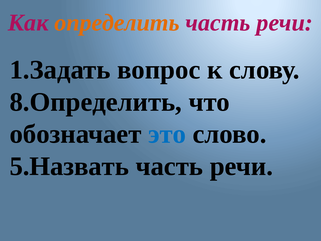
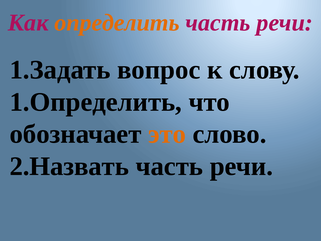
8.Определить: 8.Определить -> 1.Определить (96, 102)
это colour: blue -> orange (167, 134)
5.Назвать: 5.Назвать -> 2.Назвать (69, 166)
